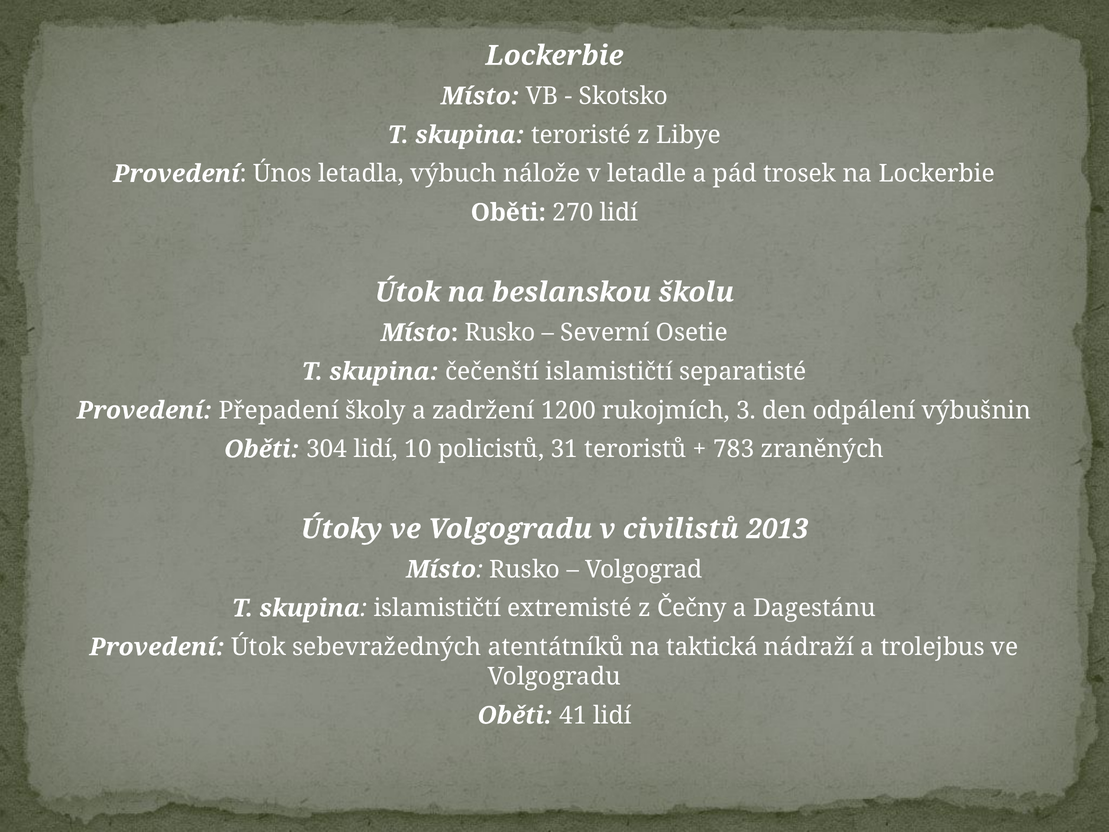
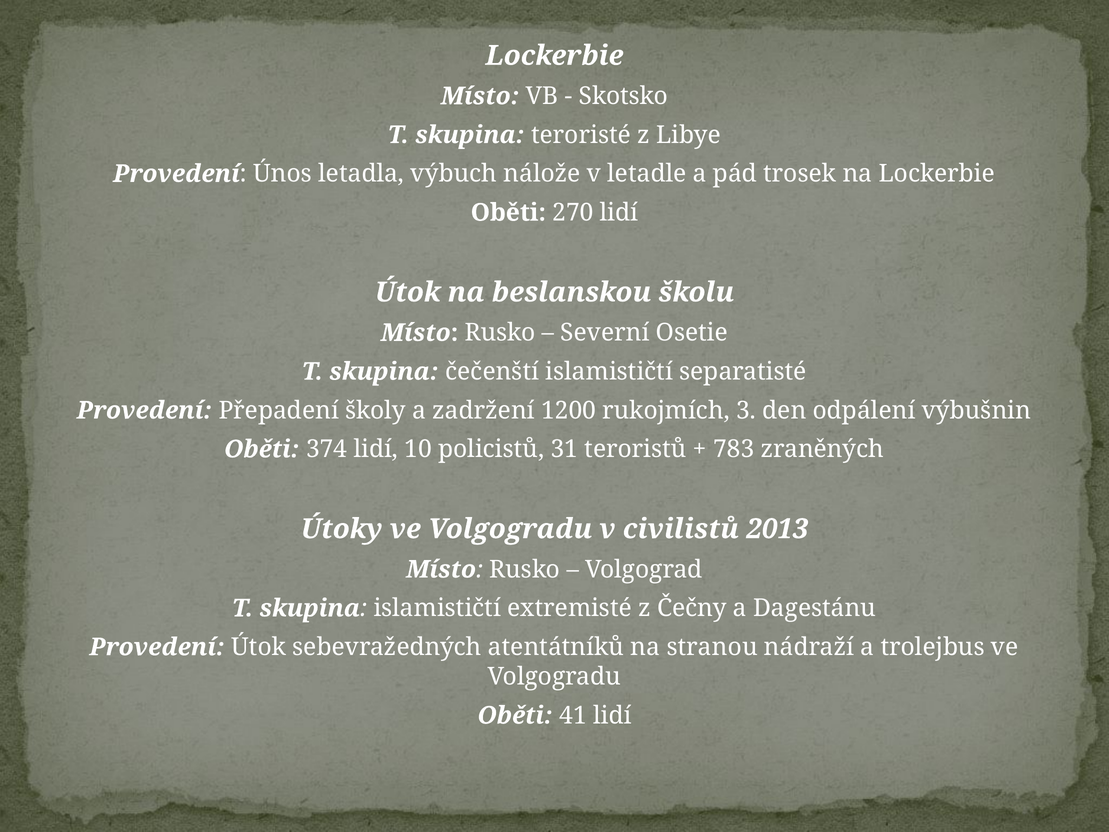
304: 304 -> 374 (327, 449)
taktická: taktická -> stranou (712, 647)
